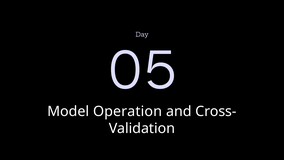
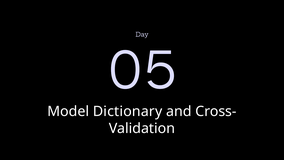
Operation: Operation -> Dictionary (128, 111)
